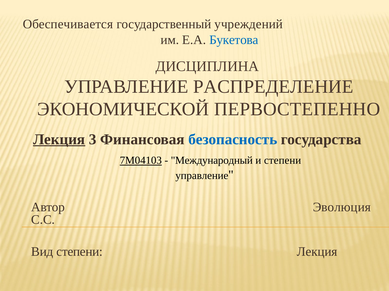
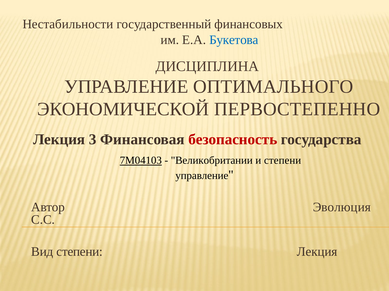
Обеспечивается: Обеспечивается -> Нестабильности (68, 24)
учреждений: учреждений -> финансовых (249, 24)
РАСПРЕДЕЛЕНИЕ: РАСПРЕДЕЛЕНИЕ -> ОПТИМАЛЬНОГО (273, 87)
Лекция underline: present -> none (59, 140)
безопасность colour: blue -> red (233, 140)
Международный: Международный -> Великобритании (212, 161)
